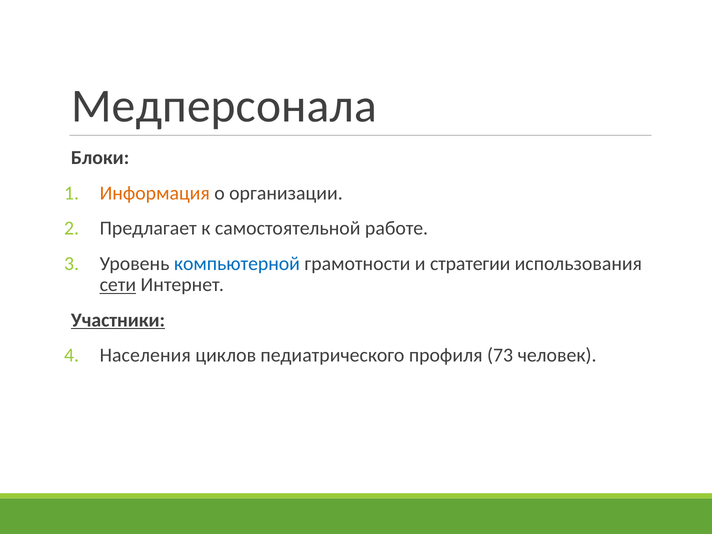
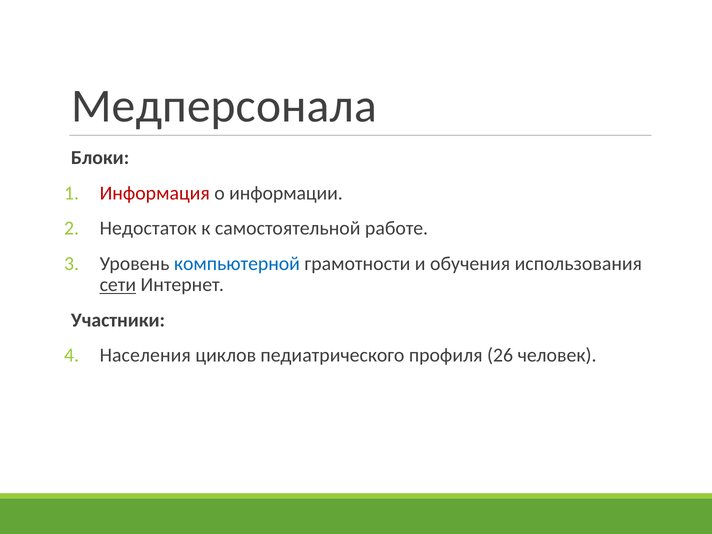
Информация colour: orange -> red (155, 193)
организации: организации -> информации (286, 193)
Предлагает: Предлагает -> Недостаток (148, 228)
стратегии: стратегии -> обучения (470, 264)
Участники underline: present -> none (118, 320)
73: 73 -> 26 (500, 355)
